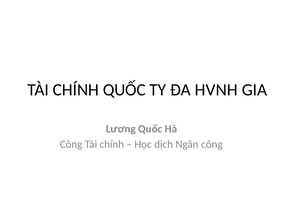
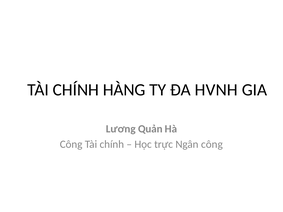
CHÍNH QUỐC: QUỐC -> HÀNG (124, 90)
Lương Quốc: Quốc -> Quản (150, 129)
dịch: dịch -> trực (164, 144)
